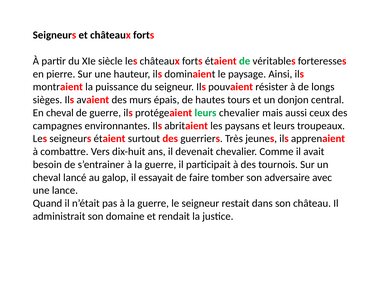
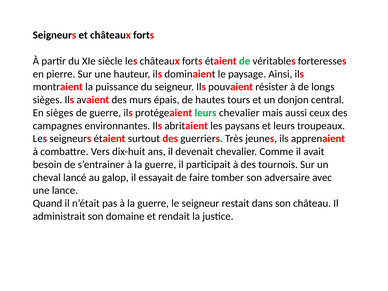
En cheval: cheval -> sièges (60, 113)
